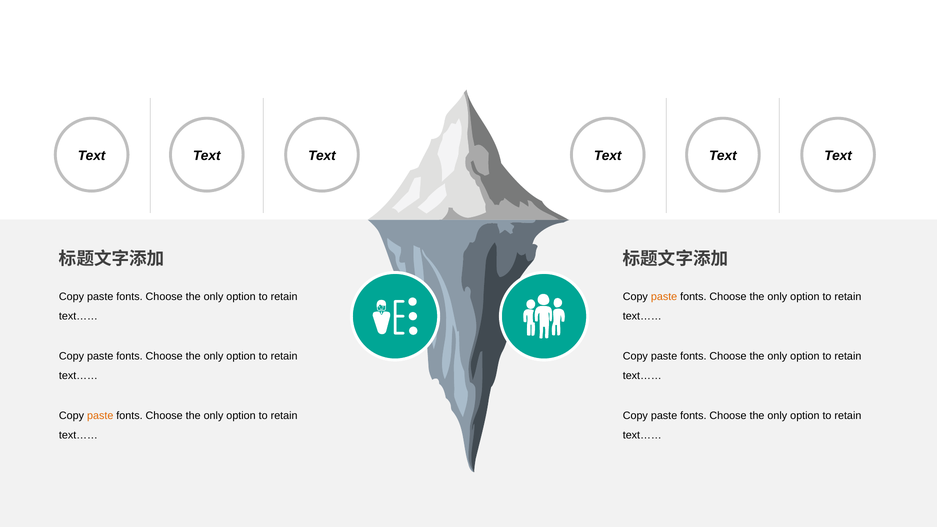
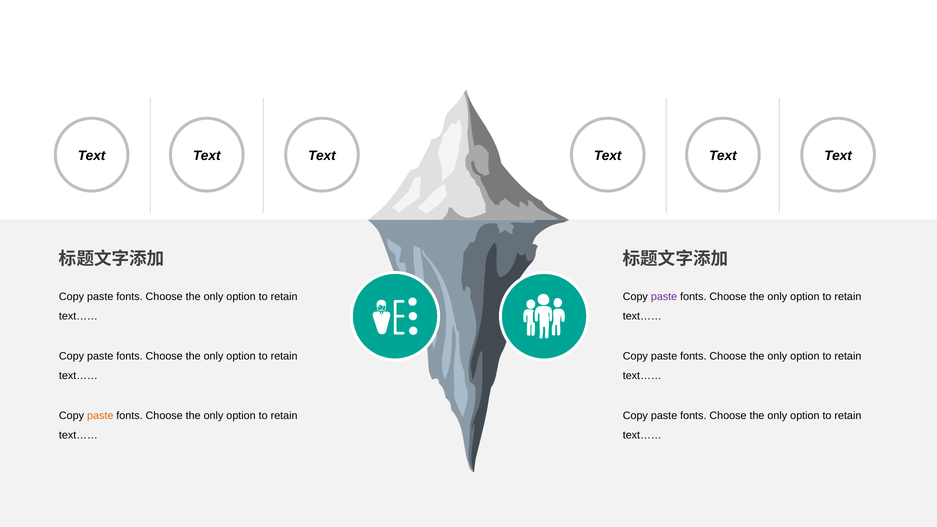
paste colour: orange -> purple (664, 297)
